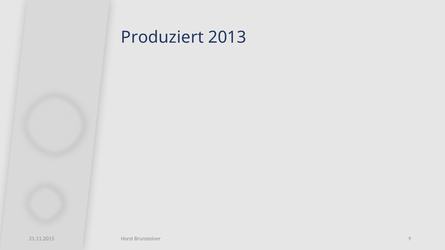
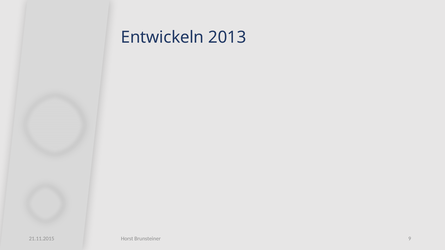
Produziert: Produziert -> Entwickeln (162, 37)
